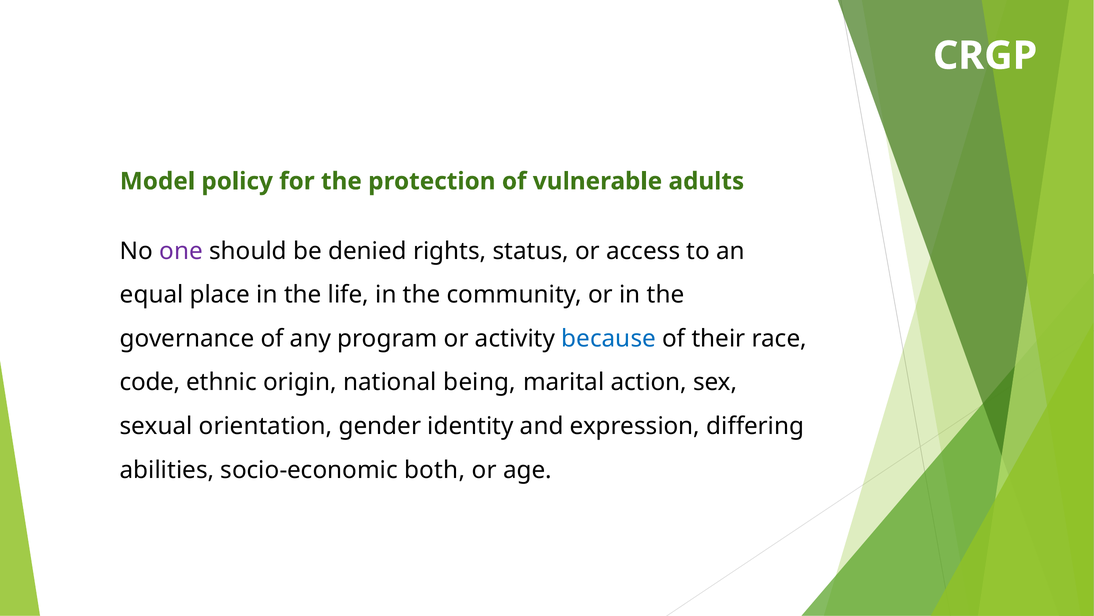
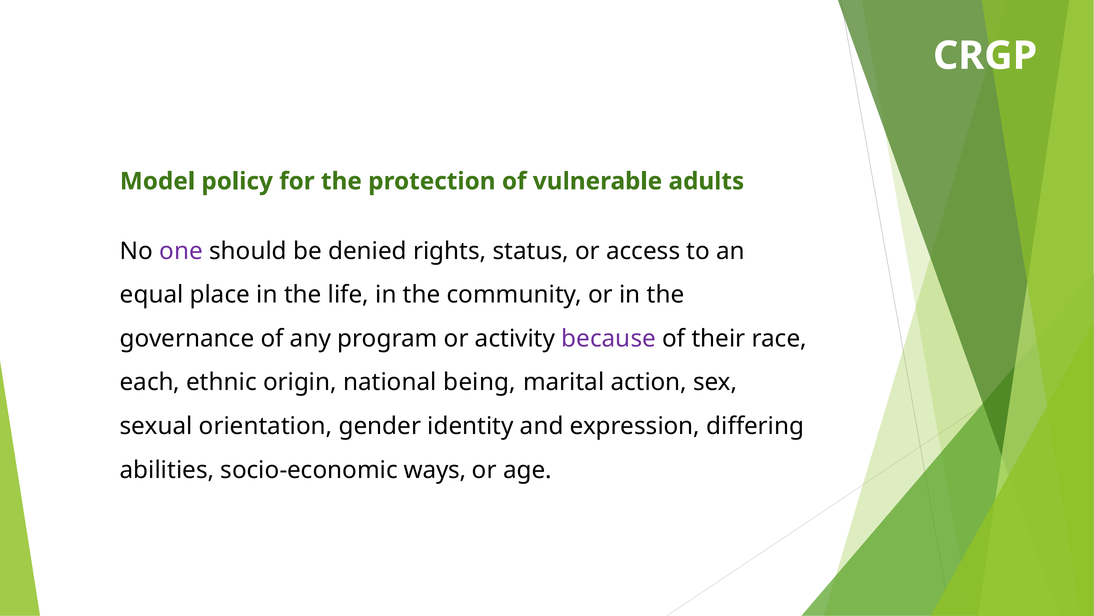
because colour: blue -> purple (609, 338)
code: code -> each (150, 382)
both: both -> ways (435, 470)
